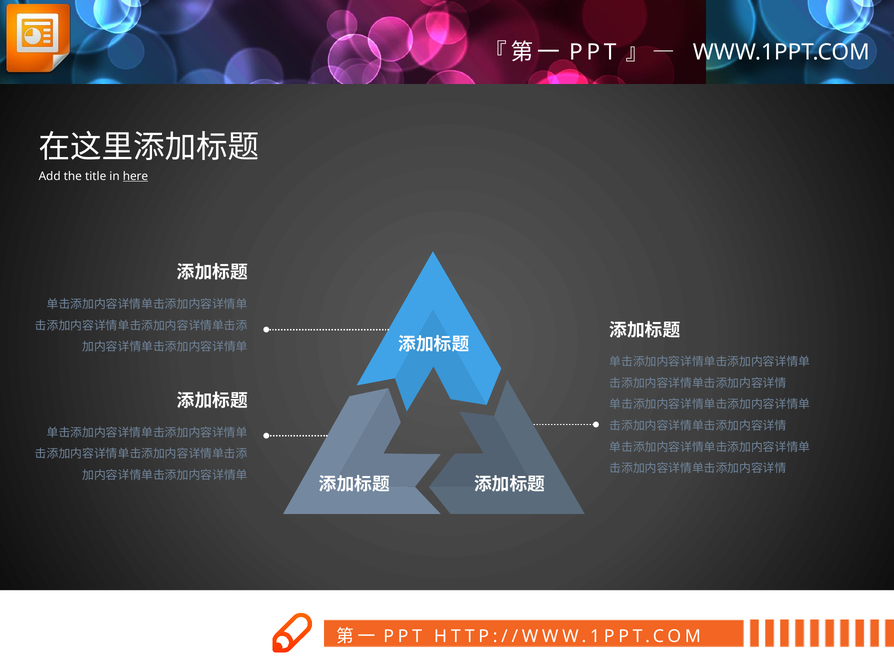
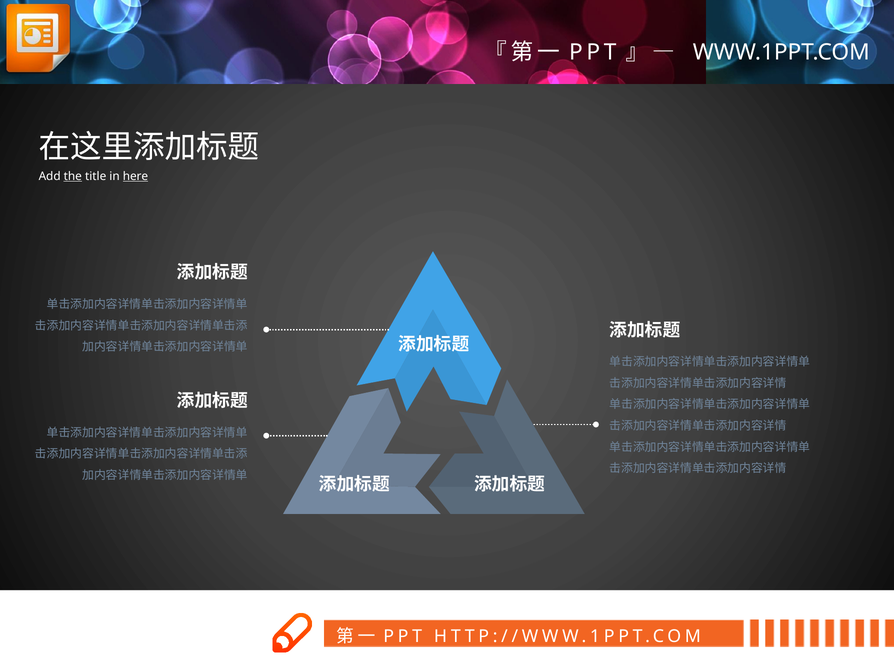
the underline: none -> present (73, 176)
